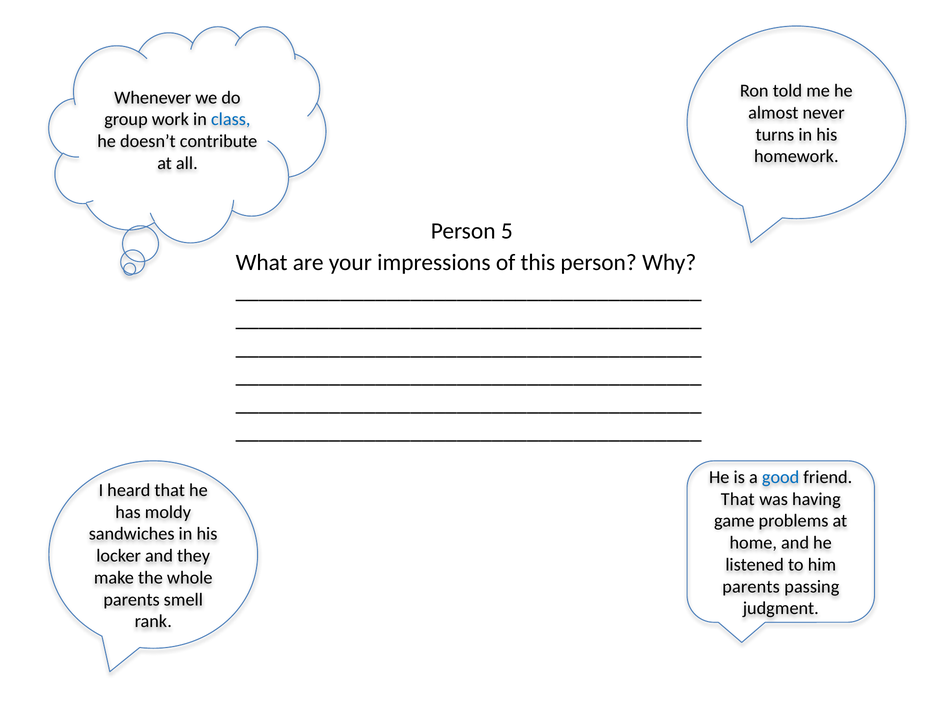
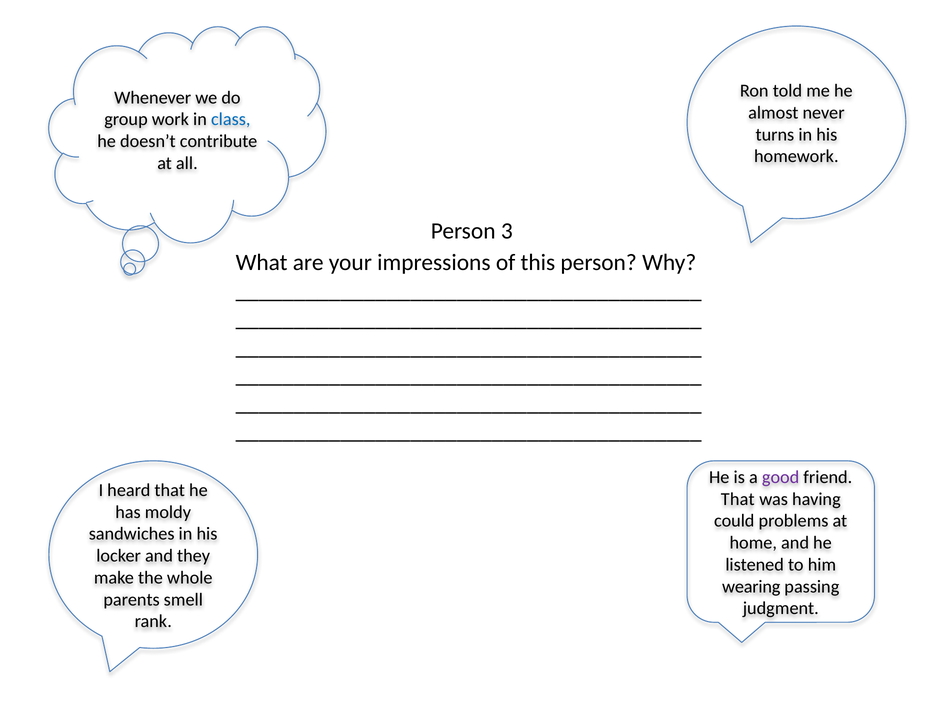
5: 5 -> 3 (507, 231)
good colour: blue -> purple (781, 477)
game: game -> could (734, 521)
parents: parents -> wearing (751, 586)
